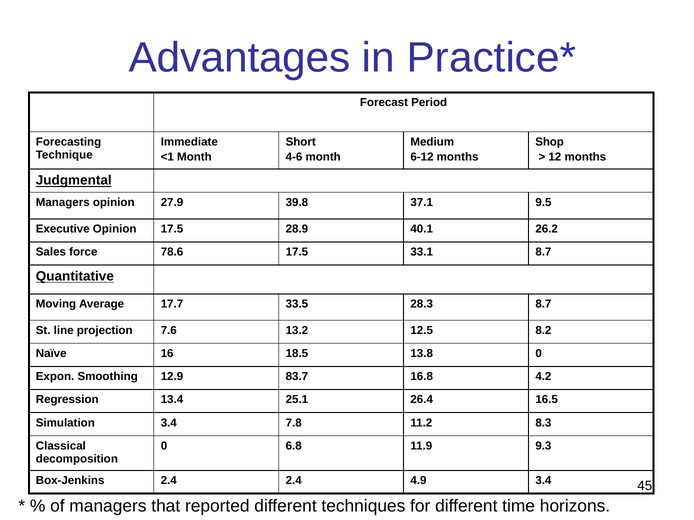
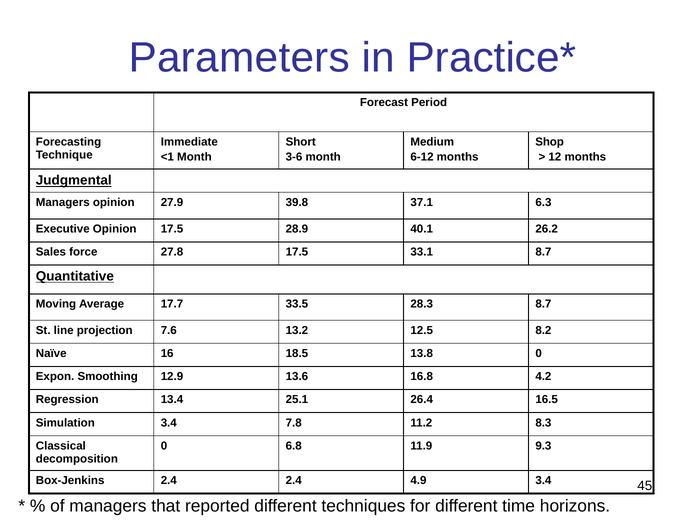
Advantages: Advantages -> Parameters (239, 58)
4-6: 4-6 -> 3-6 (294, 157)
9.5: 9.5 -> 6.3 (543, 203)
78.6: 78.6 -> 27.8 (172, 252)
83.7: 83.7 -> 13.6 (297, 377)
